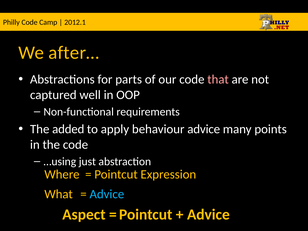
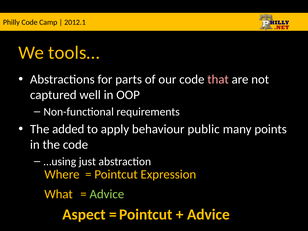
after…: after… -> tools… (74, 53)
behaviour advice: advice -> public (204, 129)
Advice colour: light blue -> light green (107, 194)
